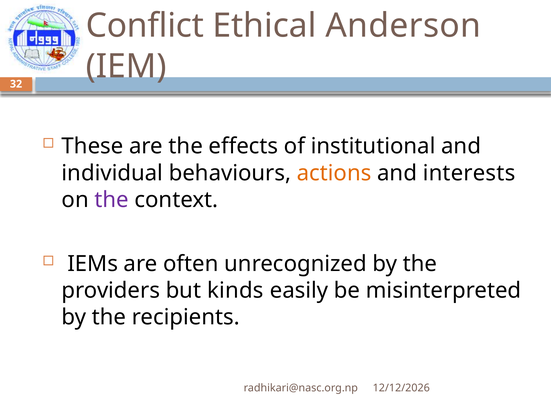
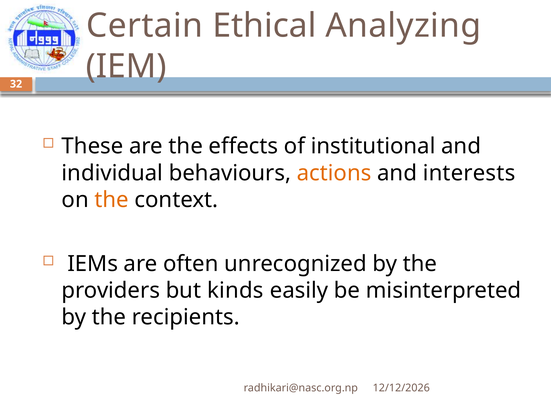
Conflict: Conflict -> Certain (145, 26)
Anderson: Anderson -> Analyzing (403, 26)
the colour: purple -> orange (112, 199)
